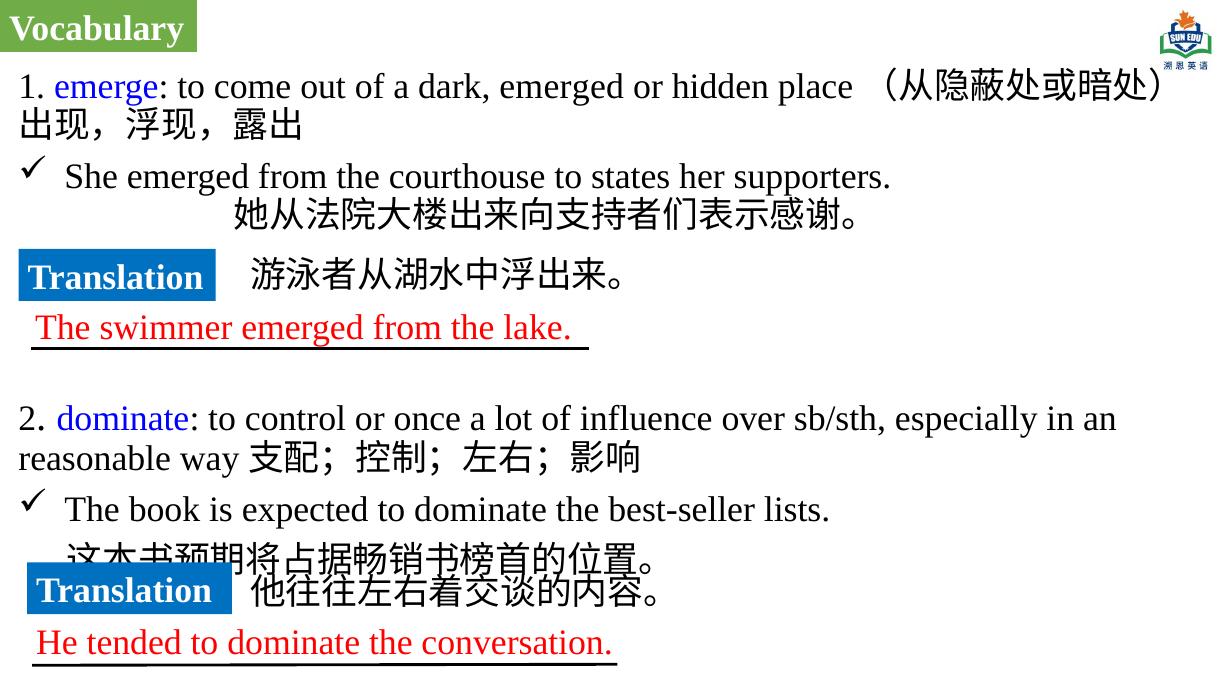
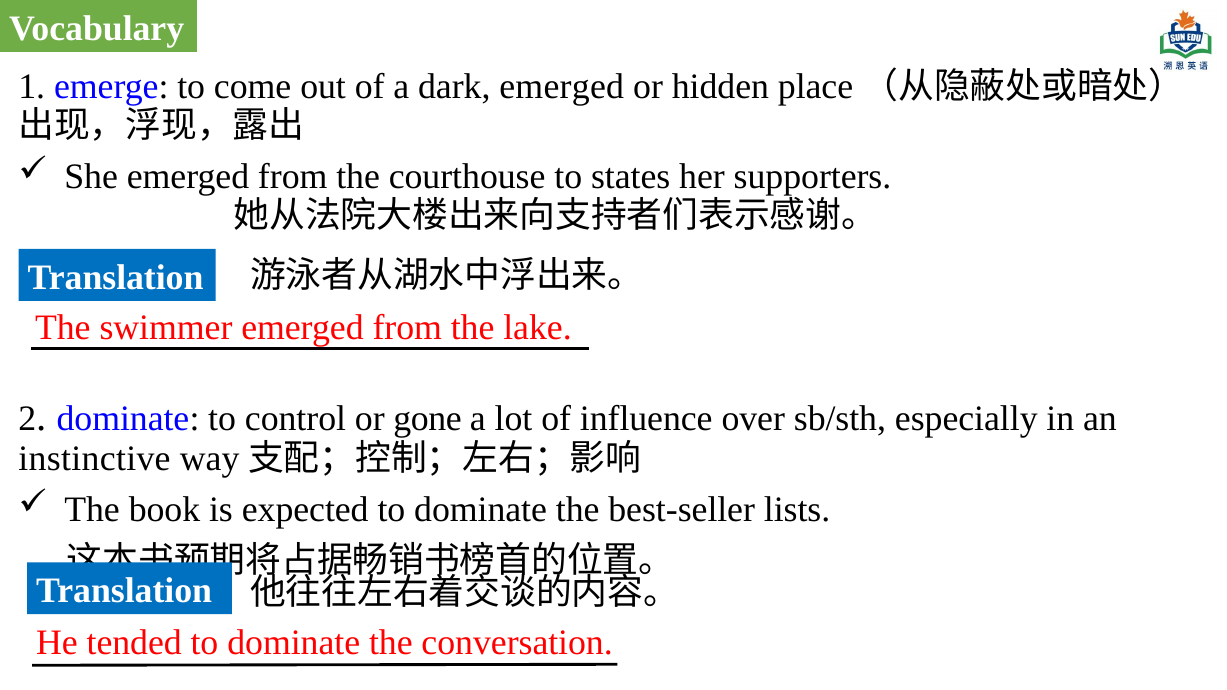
once: once -> gone (428, 419)
reasonable: reasonable -> instinctive (95, 458)
